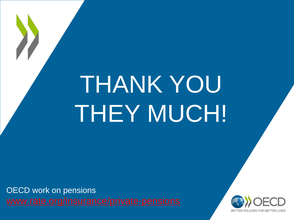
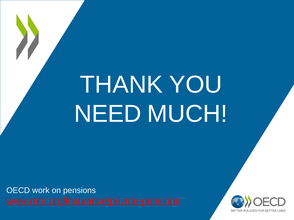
THEY: THEY -> NEED (108, 114)
